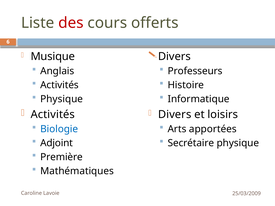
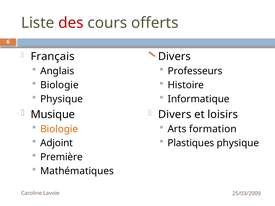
Musique: Musique -> Français (53, 57)
Activités: Activités -> Biologie (59, 85)
Activités: Activités -> Musique (53, 115)
Biologie colour: blue -> orange (59, 129)
apportées: apportées -> formation (213, 129)
Secrétaire: Secrétaire -> Plastiques (191, 143)
